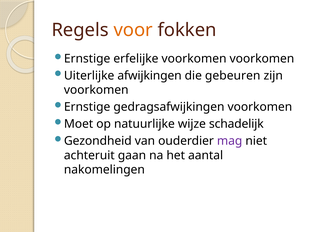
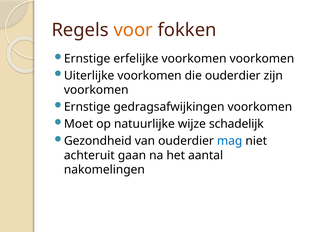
Uiterlijke afwijkingen: afwijkingen -> voorkomen (150, 75)
die gebeuren: gebeuren -> ouderdier (233, 75)
mag colour: purple -> blue (230, 141)
